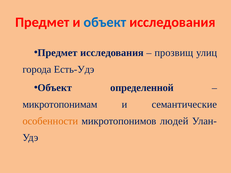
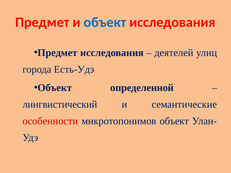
прозвищ: прозвищ -> деятелей (174, 53)
микротопонимам: микротопонимам -> лингвистический (60, 105)
особенности colour: orange -> red (50, 121)
микротопонимов людей: людей -> объект (174, 121)
